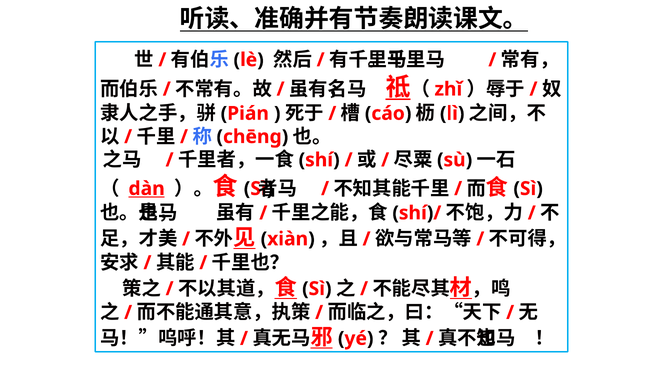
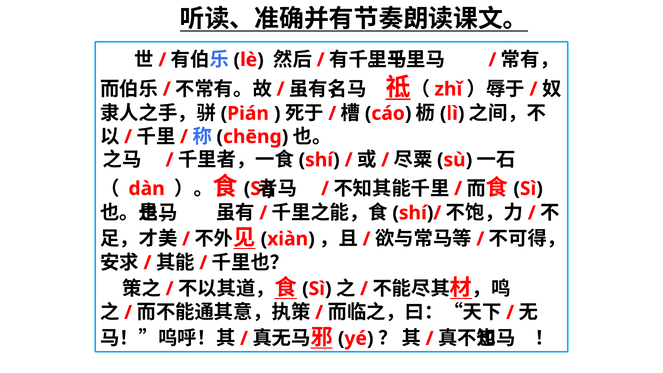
dàn underline: present -> none (147, 189)
